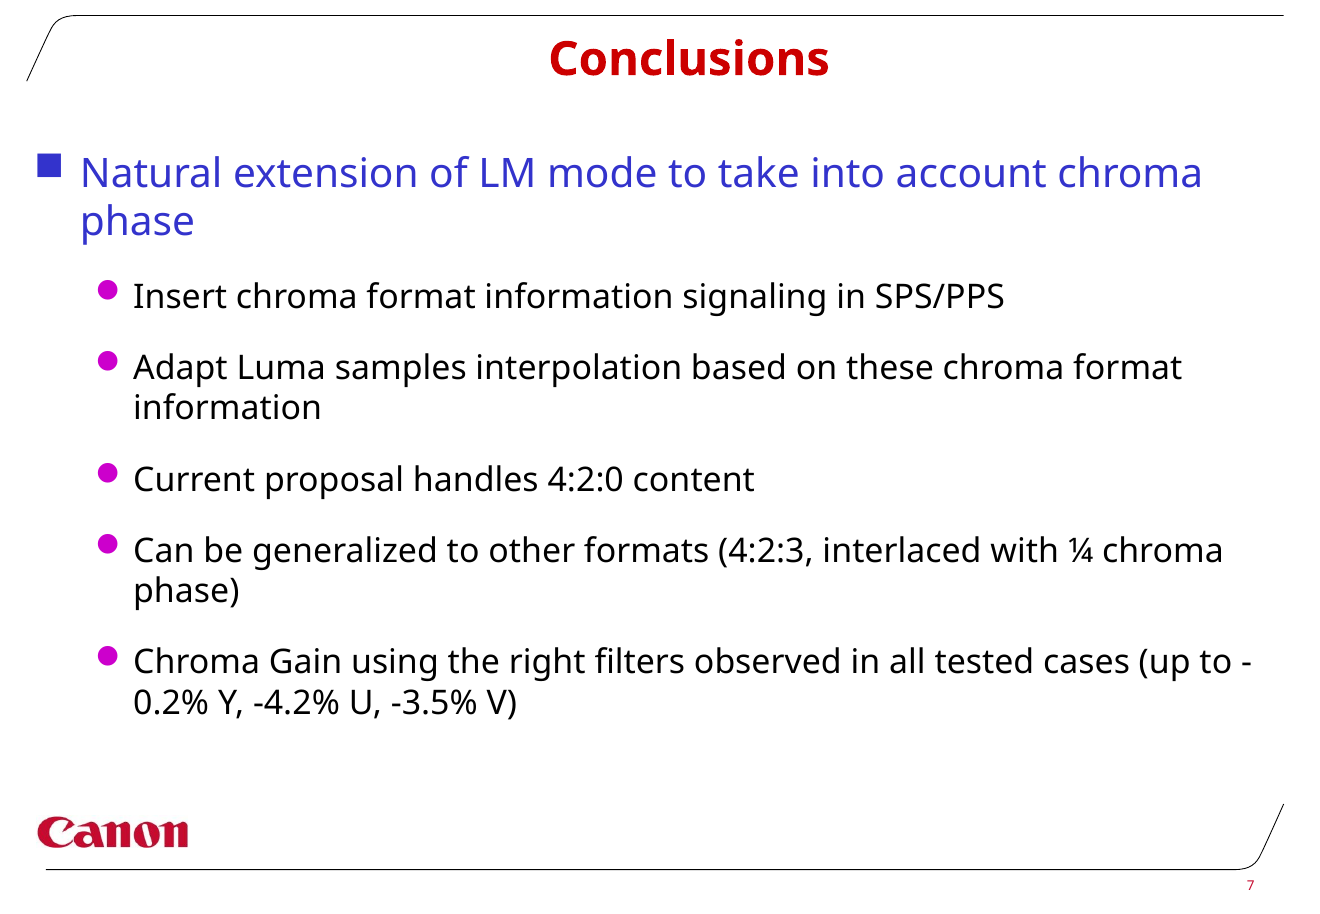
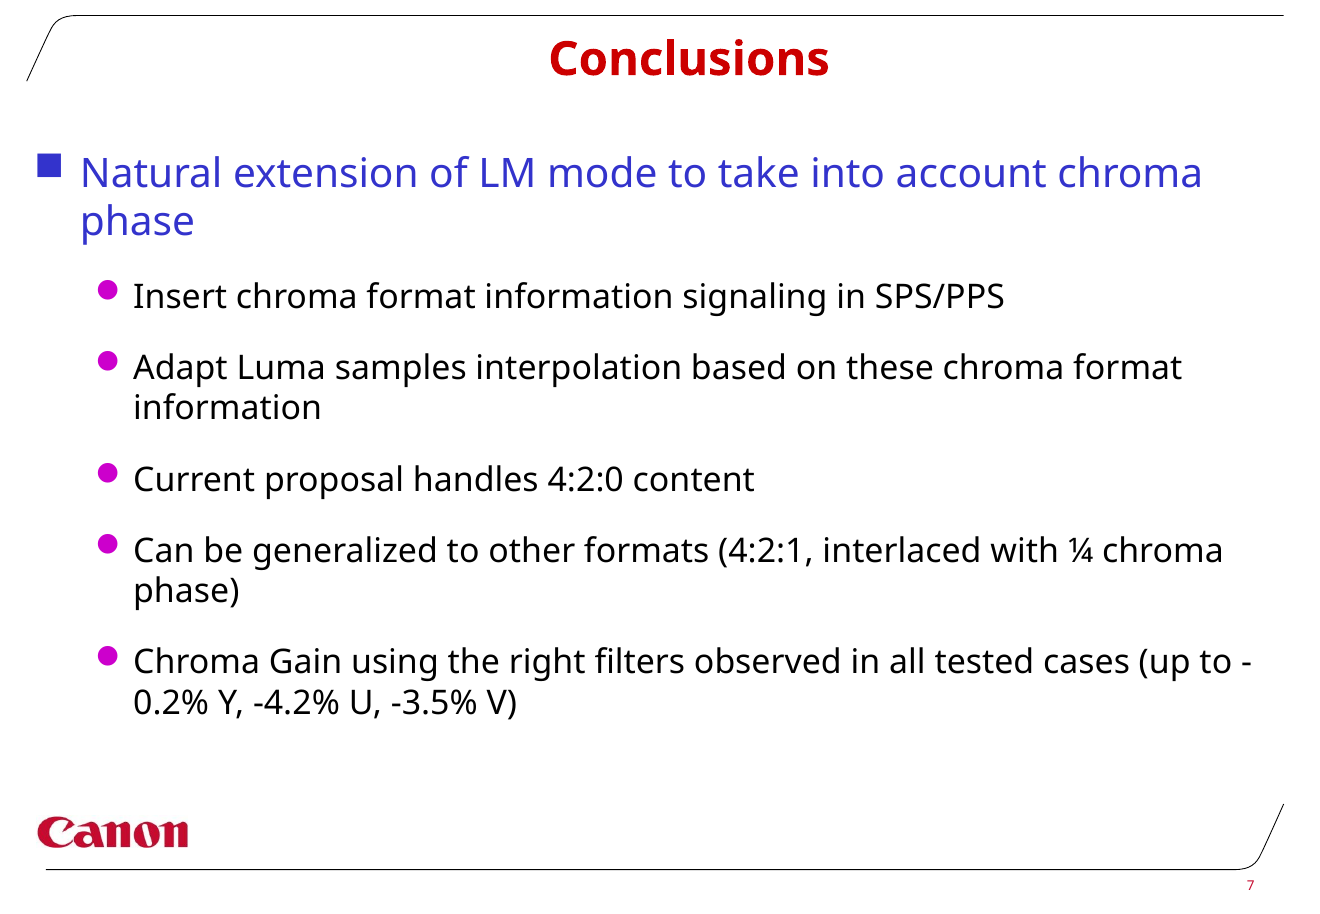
4:2:3: 4:2:3 -> 4:2:1 (766, 551)
